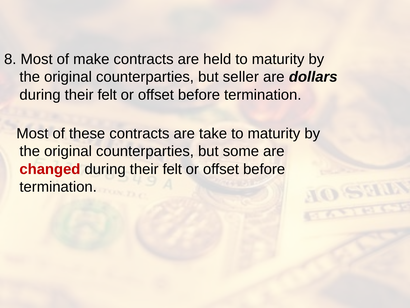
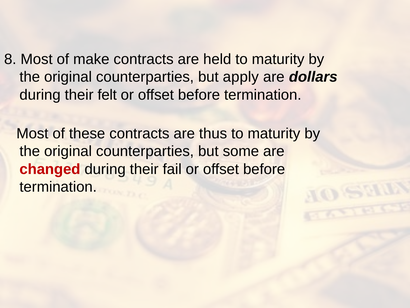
seller: seller -> apply (241, 77)
take: take -> thus (213, 133)
changed during their felt: felt -> fail (172, 169)
